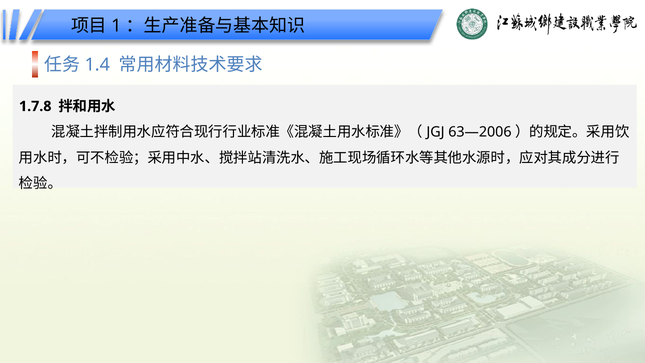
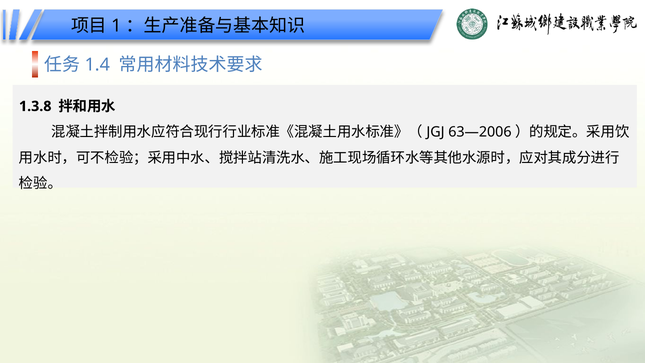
1.7.8: 1.7.8 -> 1.3.8 (35, 106)
